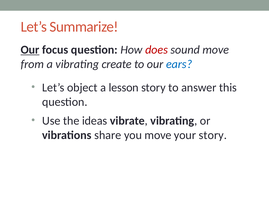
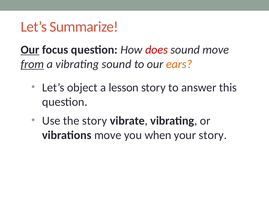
from underline: none -> present (32, 64)
vibrating create: create -> sound (117, 64)
ears colour: blue -> orange (179, 64)
the ideas: ideas -> story (95, 121)
vibrations share: share -> move (108, 135)
you move: move -> when (158, 135)
